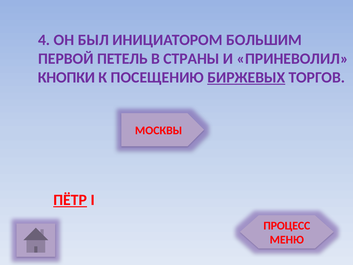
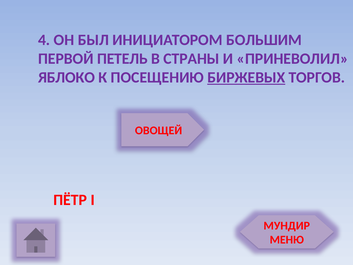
КНОПКИ: КНОПКИ -> ЯБЛОКО (66, 77)
МОСКВЫ: МОСКВЫ -> ОВОЩЕЙ (159, 130)
ПЁТР underline: present -> none (70, 200)
ПРОЦЕСС: ПРОЦЕСС -> МУНДИР (287, 225)
